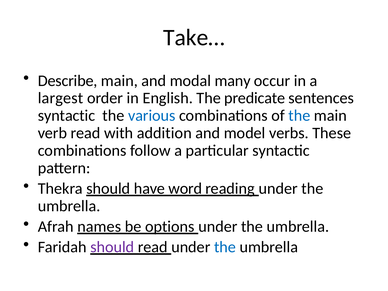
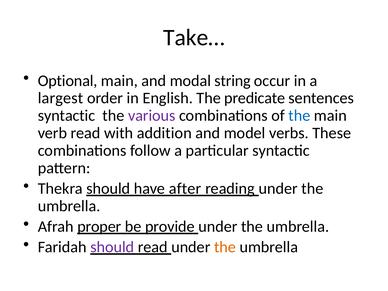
Describe: Describe -> Optional (68, 81)
many: many -> string (233, 81)
various colour: blue -> purple (152, 116)
word: word -> after (185, 189)
names: names -> proper (99, 227)
options: options -> provide (170, 227)
the colour: blue -> orange (225, 247)
